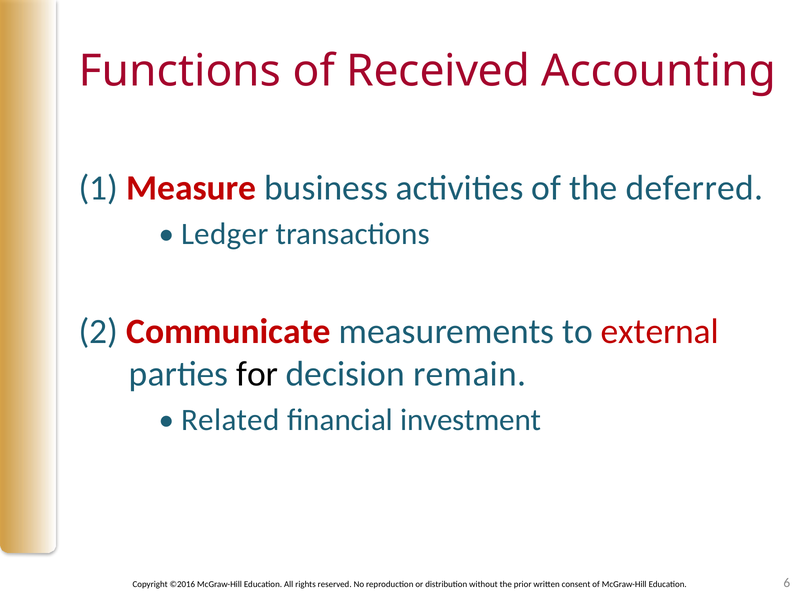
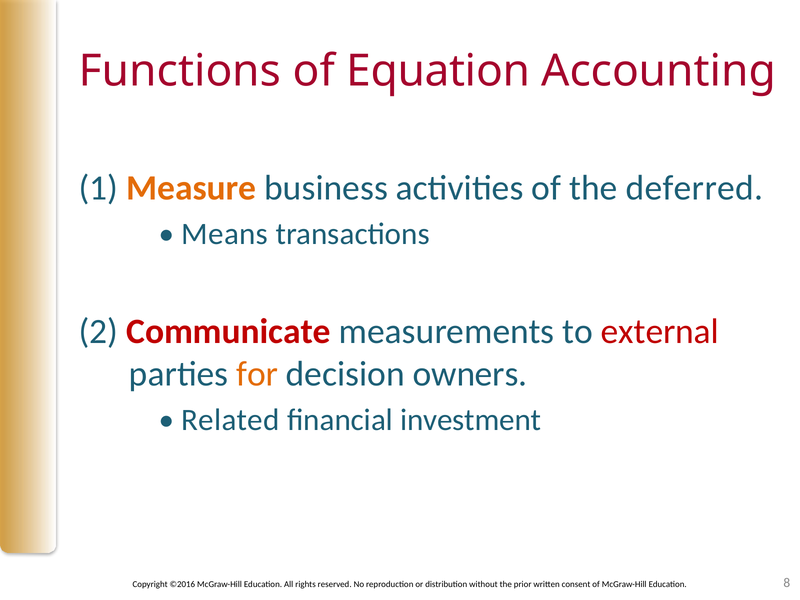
Received: Received -> Equation (438, 71)
Measure colour: red -> orange (191, 188)
Ledger: Ledger -> Means (225, 234)
for colour: black -> orange (257, 374)
remain: remain -> owners (470, 374)
6: 6 -> 8 (787, 583)
